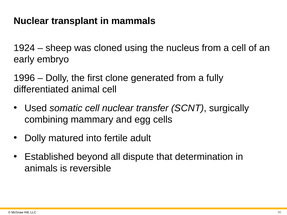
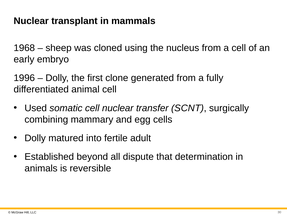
1924: 1924 -> 1968 (24, 48)
